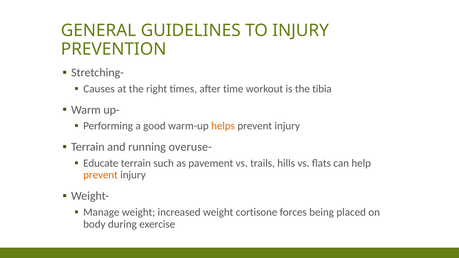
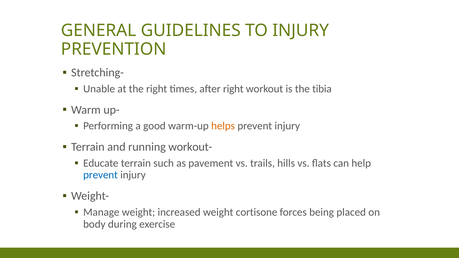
Causes: Causes -> Unable (99, 89)
after time: time -> right (233, 89)
overuse-: overuse- -> workout- (190, 147)
prevent colour: orange -> blue (100, 175)
